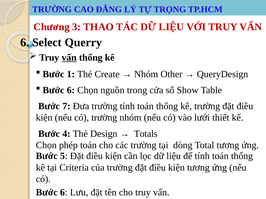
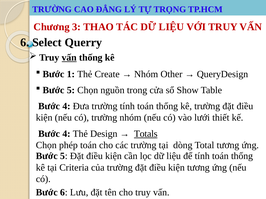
6: 6 -> 5 (71, 90)
7: 7 -> 4 (66, 106)
Totals underline: none -> present (146, 134)
